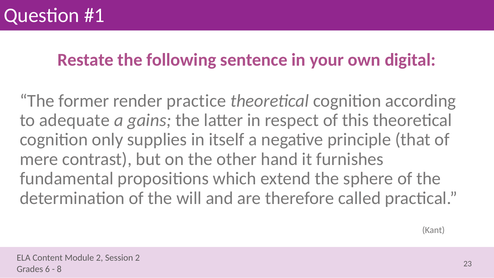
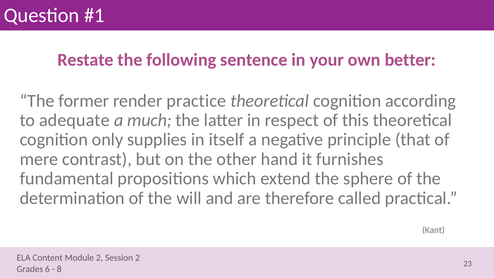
digital: digital -> better (410, 60)
gains: gains -> much (149, 120)
